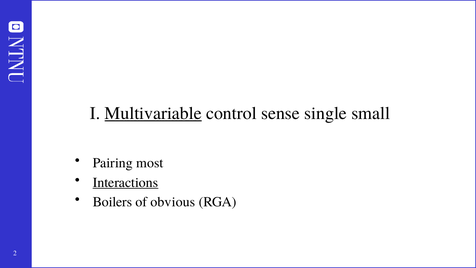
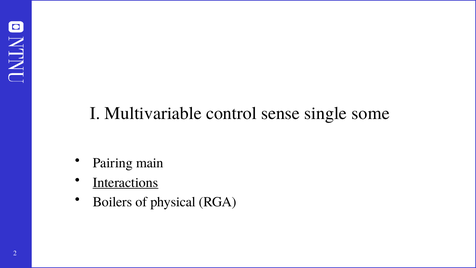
Multivariable underline: present -> none (153, 113)
small: small -> some (371, 113)
most: most -> main (150, 163)
obvious: obvious -> physical (173, 202)
